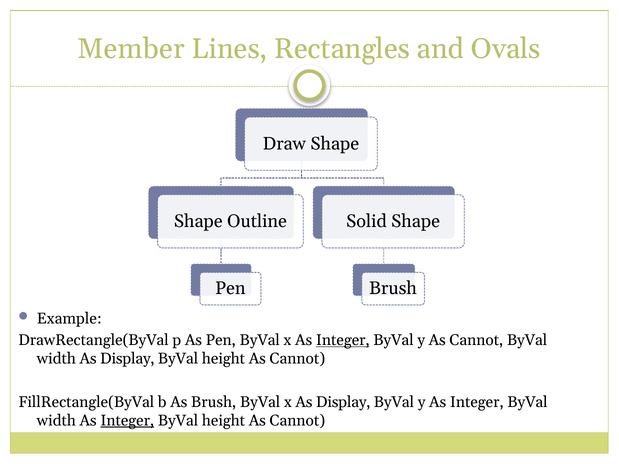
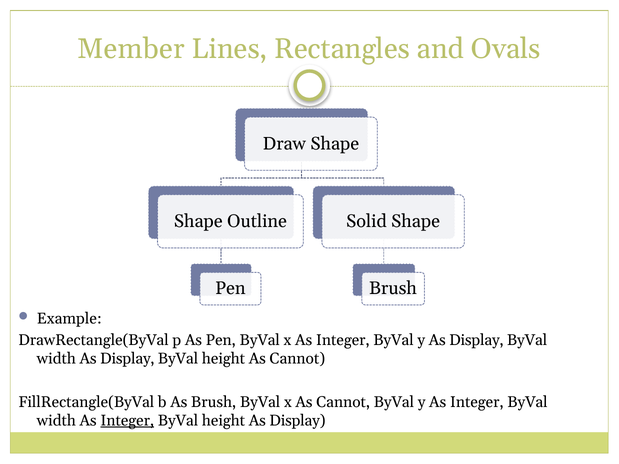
Integer underline: present -> none (343, 340)
y As Cannot: Cannot -> Display (476, 340)
x As Display: Display -> Cannot (343, 402)
Cannot: Cannot -> Display (297, 421)
